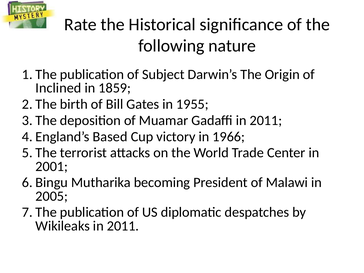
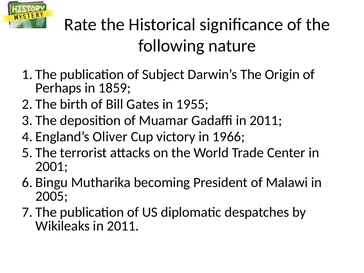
Inclined: Inclined -> Perhaps (58, 88)
Based: Based -> Oliver (110, 137)
